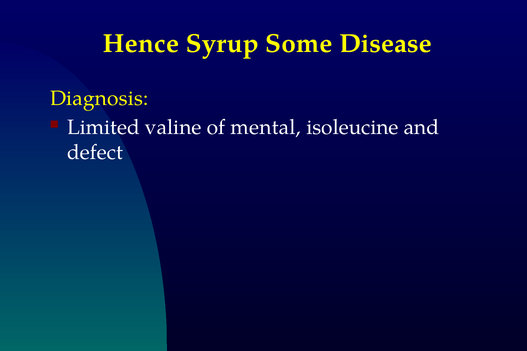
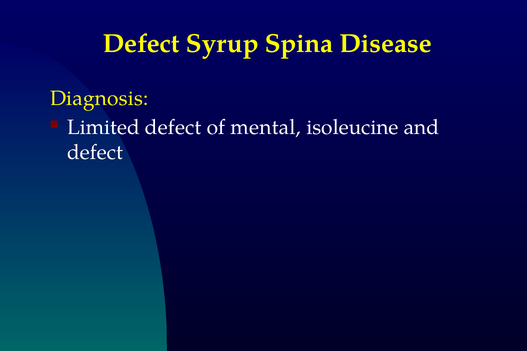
Hence: Hence -> Defect (141, 44)
Some: Some -> Spina (299, 44)
Limited valine: valine -> defect (173, 127)
